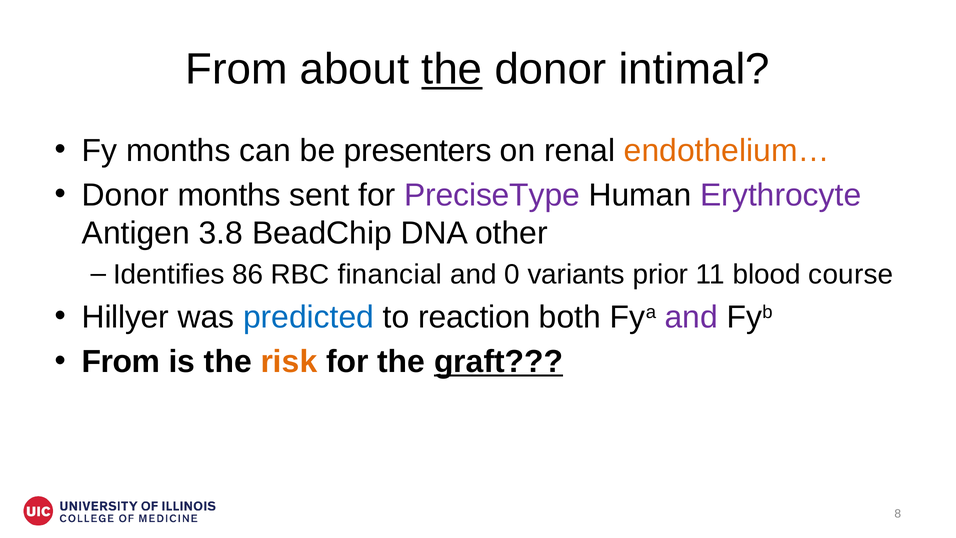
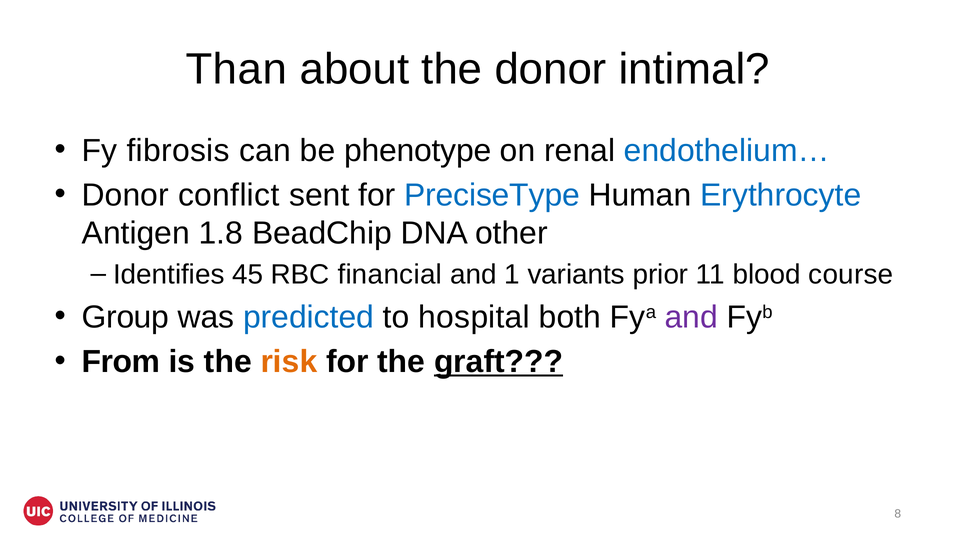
From: From -> Than (236, 69)
the underline: present -> none (452, 69)
Fy months: months -> fibrosis (178, 150)
presenters: presenters -> phenotype (418, 150)
endothelium… colour: orange -> blue (727, 150)
Donor months: months -> conflict (229, 195)
PreciseType colour: purple -> blue (492, 195)
Erythrocyte colour: purple -> blue (781, 195)
3.8: 3.8 -> 1.8 (221, 233)
86: 86 -> 45 (248, 274)
0: 0 -> 1 (512, 274)
Hillyer: Hillyer -> Group (125, 317)
reaction: reaction -> hospital (474, 317)
